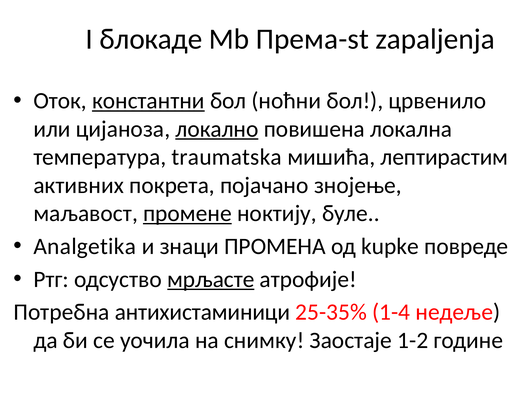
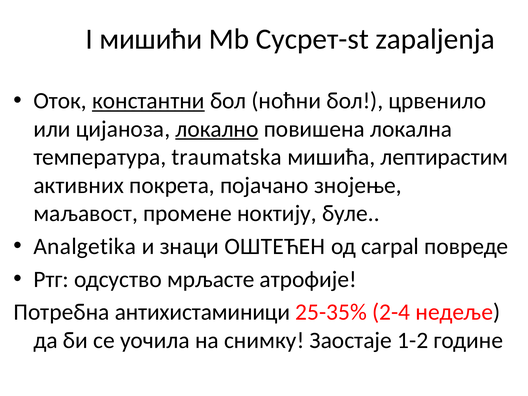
блокаде: блокаде -> мишићи (151, 39)
Према-st: Према-st -> Сусрет-st (312, 39)
промене underline: present -> none (187, 214)
ПРОМЕНА: ПРОМЕНА -> ОШТЕЋЕН (275, 246)
kupke: kupke -> carpal (390, 246)
мрљасте underline: present -> none (211, 279)
1-4: 1-4 -> 2-4 (391, 312)
